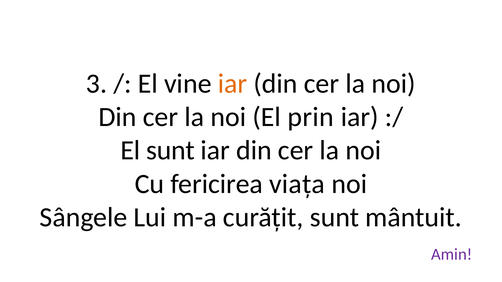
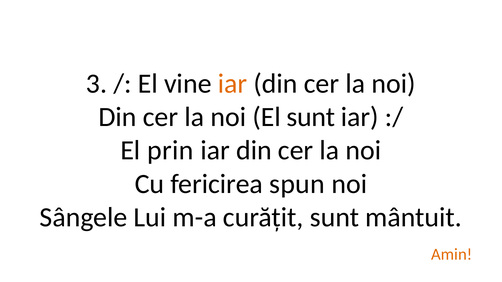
El prin: prin -> sunt (311, 117)
El sunt: sunt -> prin (170, 151)
viața: viața -> spun (297, 184)
Amin colour: purple -> orange (452, 255)
